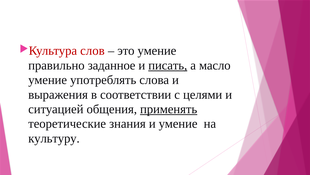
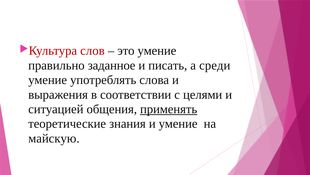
писать underline: present -> none (168, 65)
масло: масло -> среди (215, 65)
культуру: культуру -> майскую (54, 138)
